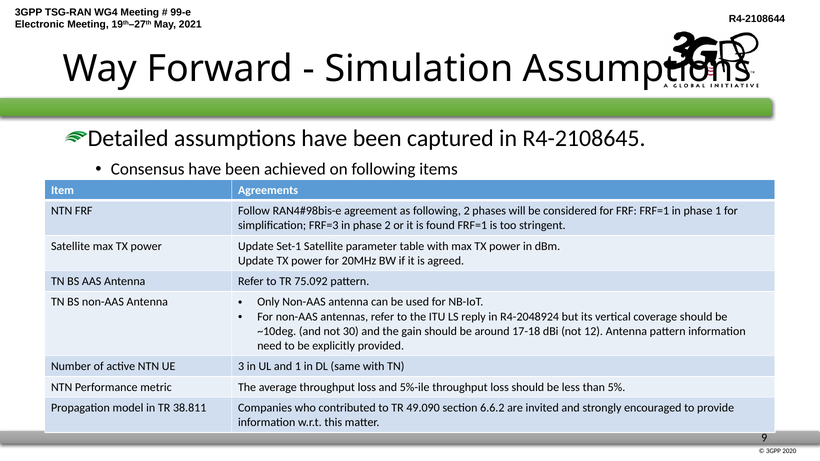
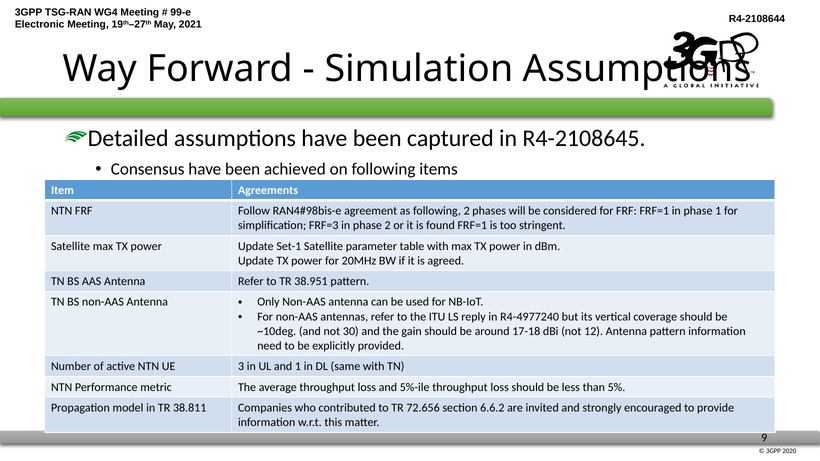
75.092: 75.092 -> 38.951 (311, 281)
R4-2048924: R4-2048924 -> R4-4977240 (530, 317)
49.090: 49.090 -> 72.656 (423, 408)
